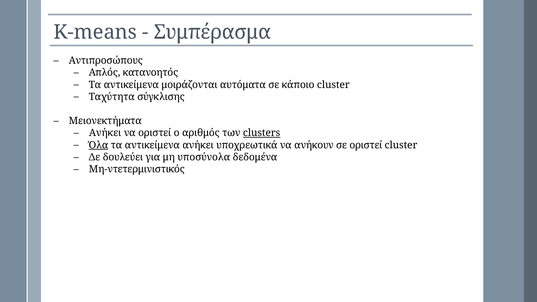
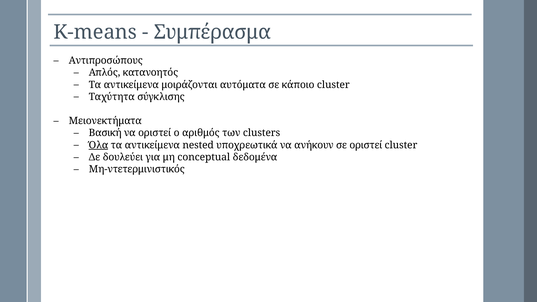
Ανήκει: Ανήκει -> Βασική (105, 133)
clusters underline: present -> none (262, 133)
αντικείμενα ανήκει: ανήκει -> nested (198, 145)
υποσύνολα: υποσύνολα -> conceptual (204, 157)
